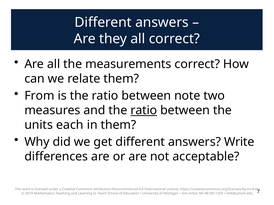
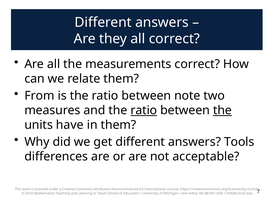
the underline: none -> present (222, 111)
each: each -> have (70, 125)
Write: Write -> Tools (239, 142)
